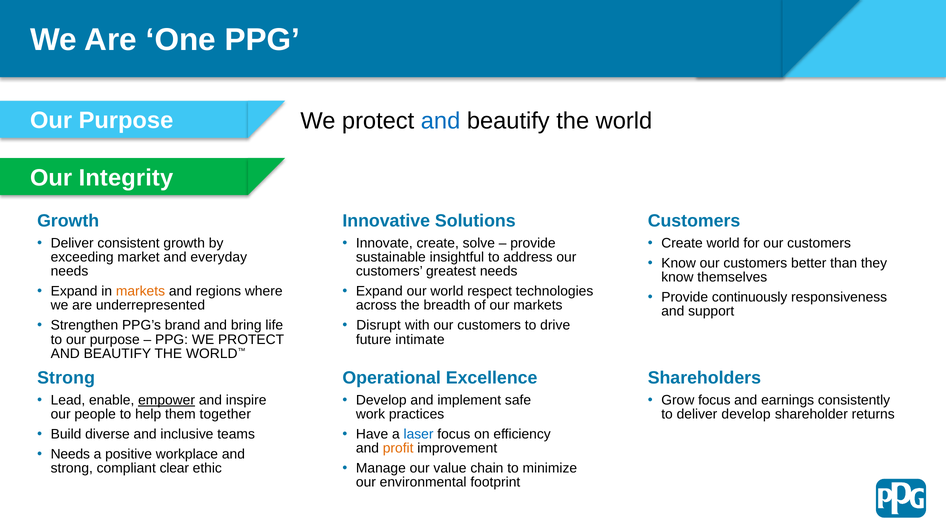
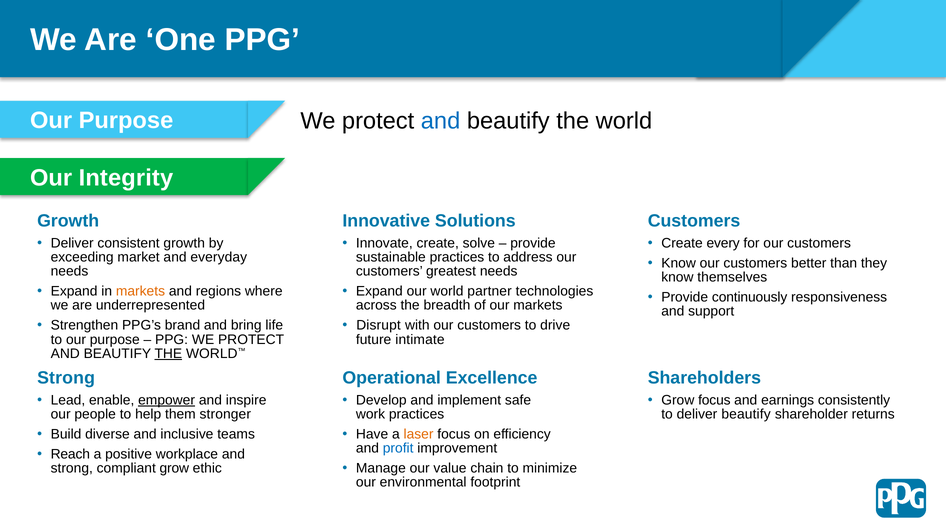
Create world: world -> every (723, 243)
sustainable insightful: insightful -> practices (457, 257)
respect: respect -> partner (490, 291)
THE underline: none -> present (168, 354)
together: together -> stronger (225, 414)
deliver develop: develop -> beautify (746, 414)
laser colour: blue -> orange (419, 434)
profit colour: orange -> blue (398, 449)
Needs: Needs -> Reach (70, 454)
compliant clear: clear -> grow (174, 469)
